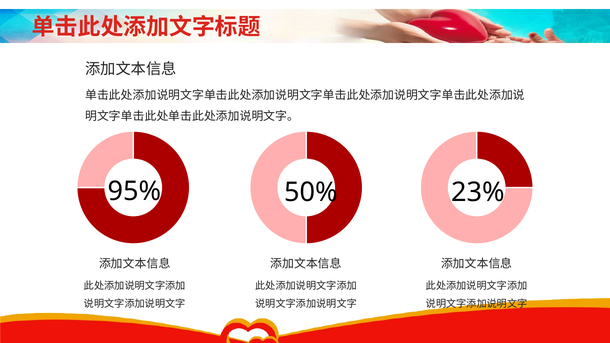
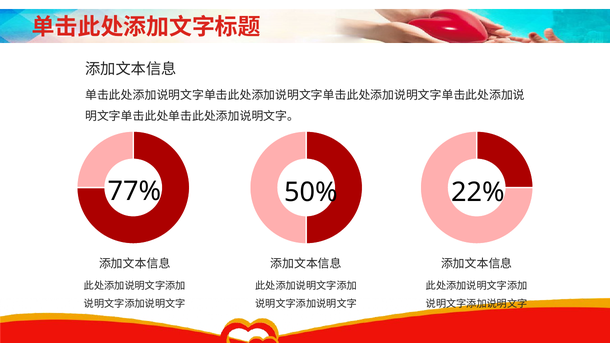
95%: 95% -> 77% (134, 192)
23%: 23% -> 22% (478, 192)
